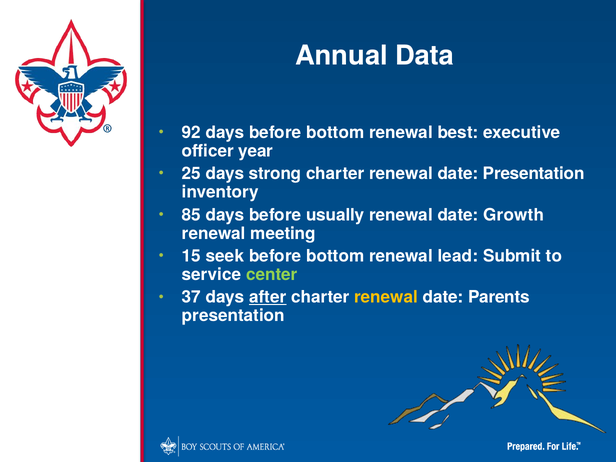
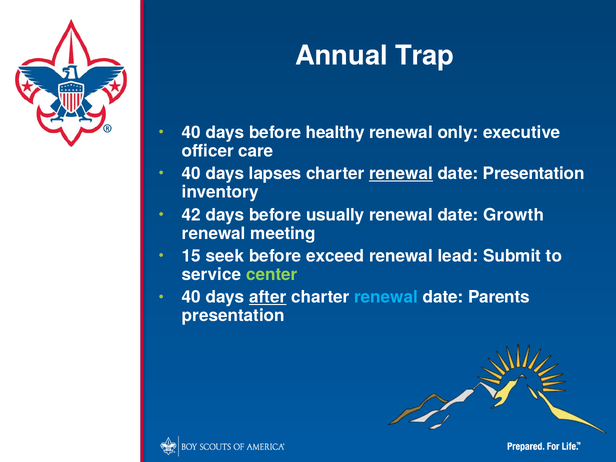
Data: Data -> Trap (425, 56)
92: 92 -> 40 (191, 132)
days before bottom: bottom -> healthy (335, 132)
best: best -> only (458, 132)
year: year -> care (256, 151)
25: 25 -> 40 (191, 174)
strong: strong -> lapses (275, 174)
renewal underline: none -> present (401, 174)
85: 85 -> 42 (191, 215)
bottom: bottom -> exceed (335, 256)
37: 37 -> 40 (191, 297)
renewal colour: yellow -> light blue (386, 297)
